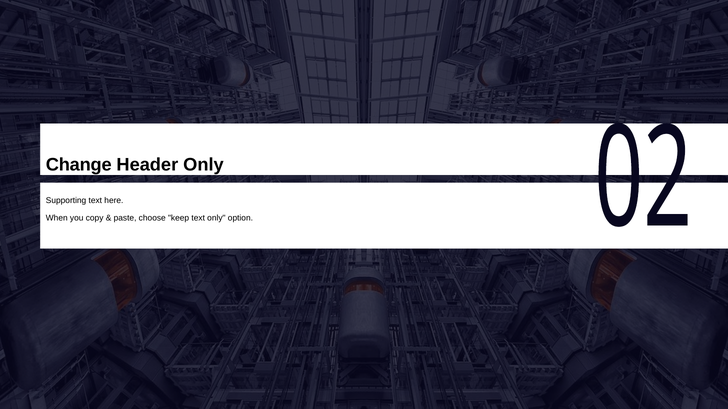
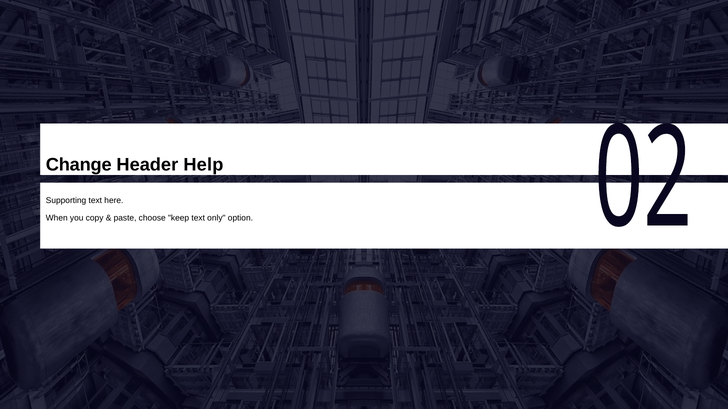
Header Only: Only -> Help (203, 165)
